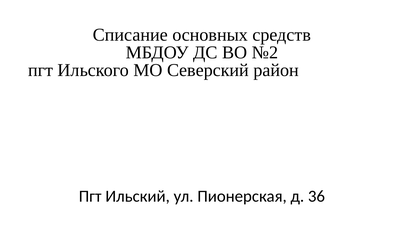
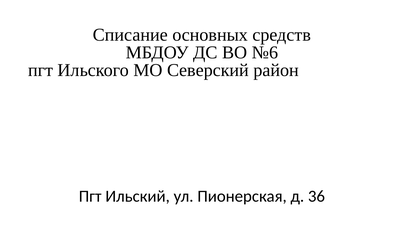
№2: №2 -> №6 (265, 53)
